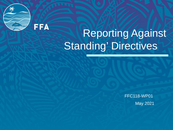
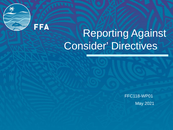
Standing: Standing -> Consider (86, 46)
